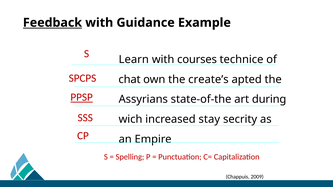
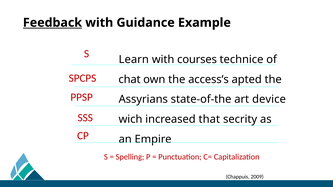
create’s: create’s -> access’s (208, 79)
PPSP underline: present -> none (82, 97)
during: during -> device (269, 99)
stay: stay -> that (209, 119)
